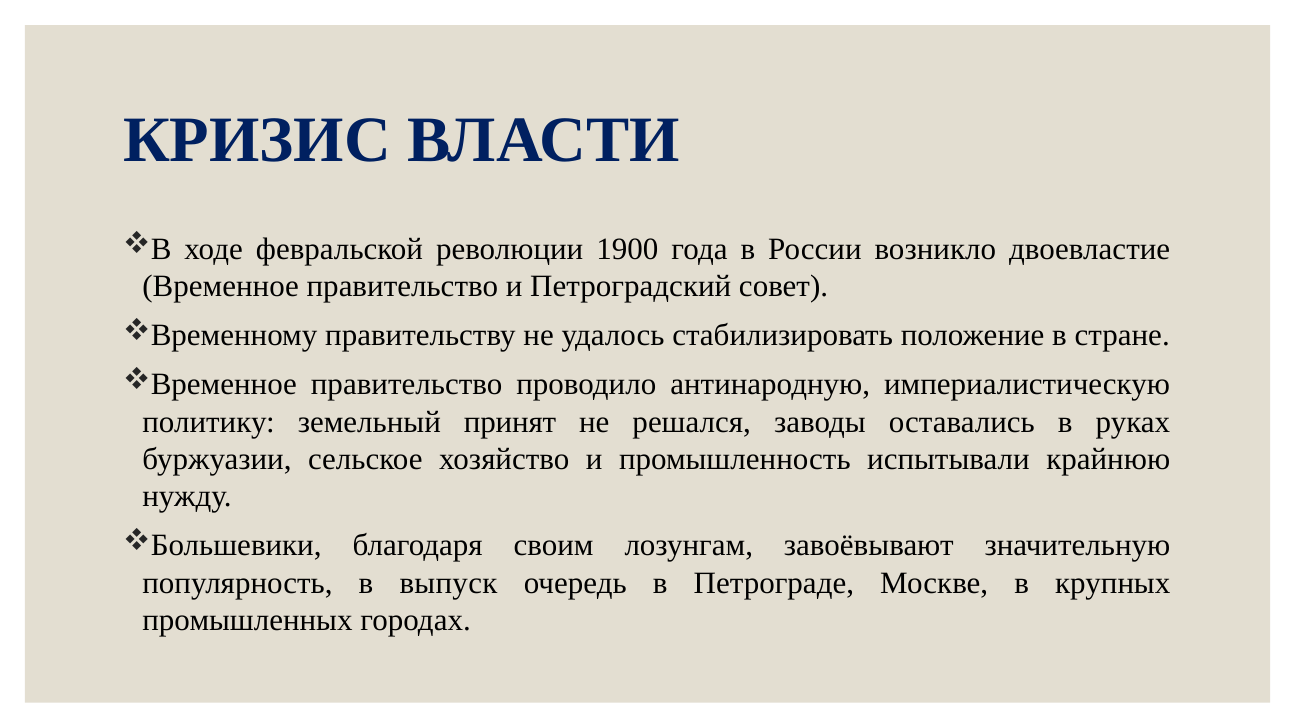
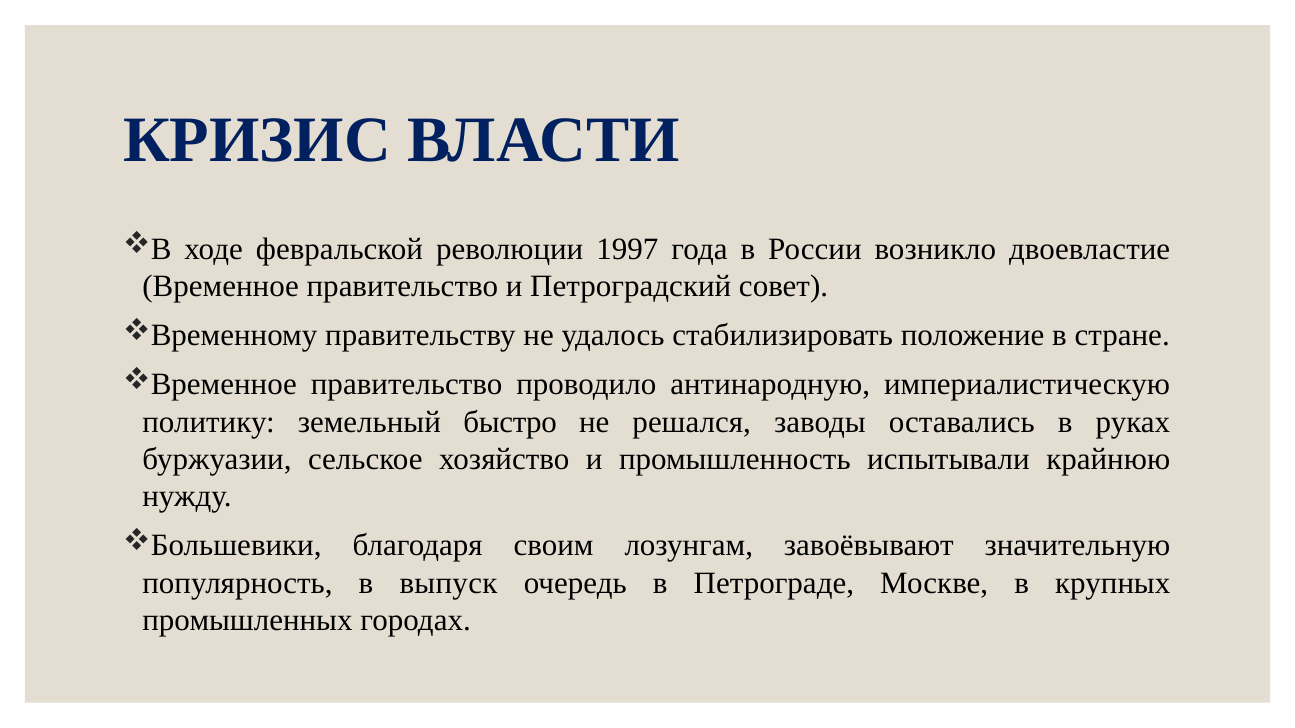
1900: 1900 -> 1997 (627, 249)
принят: принят -> быстро (510, 422)
